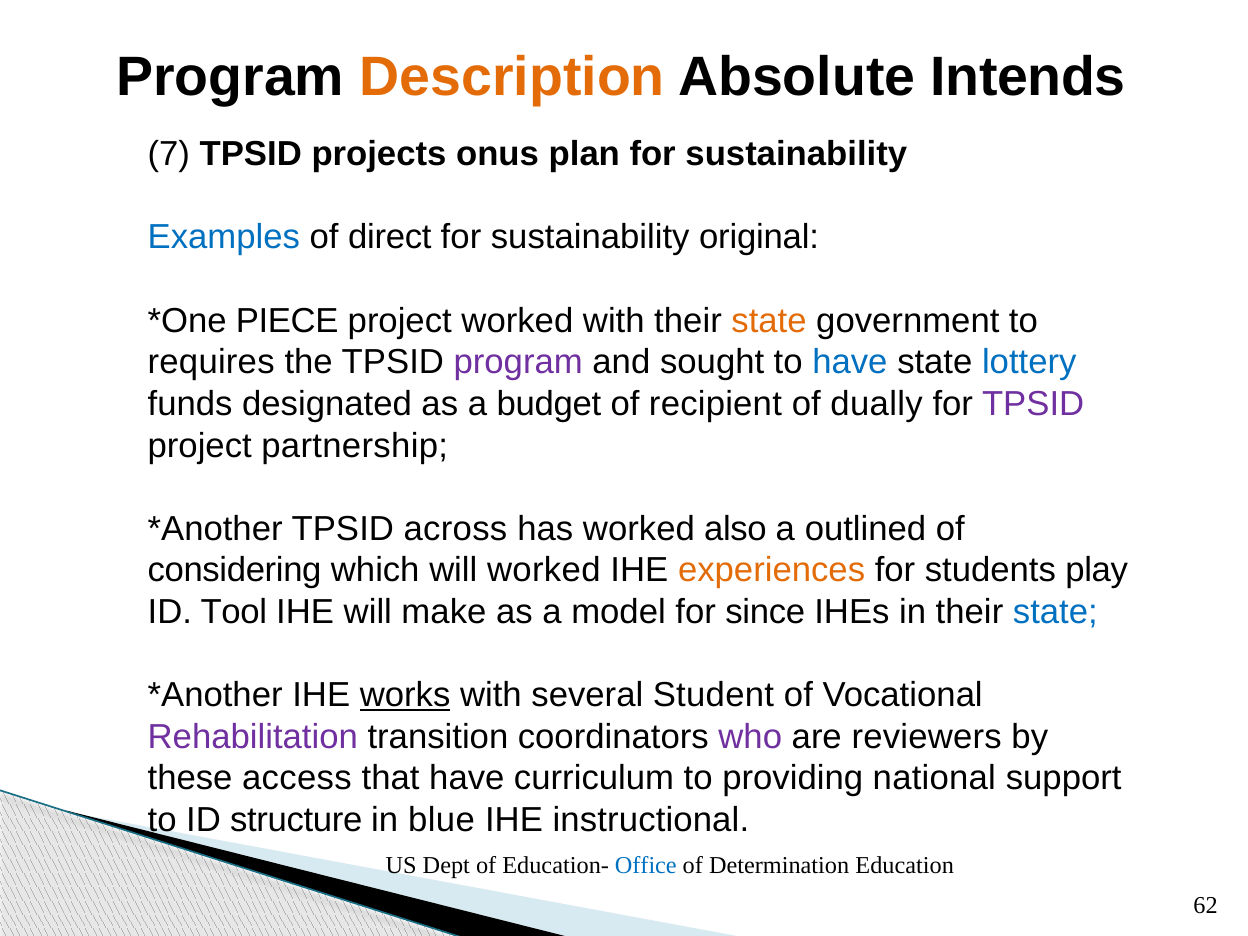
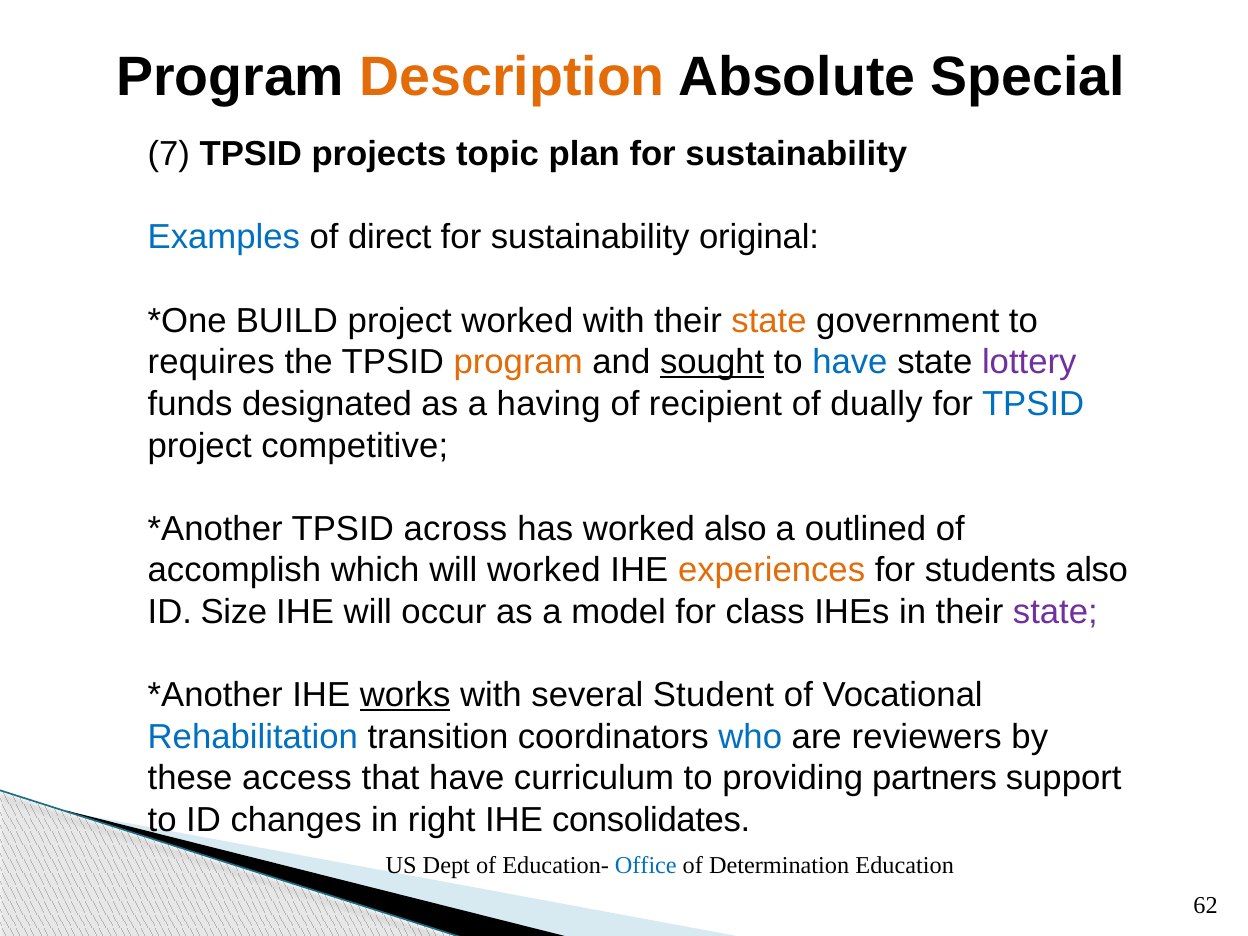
Intends: Intends -> Special (1028, 77)
onus: onus -> topic (498, 154)
PIECE: PIECE -> BUILD (287, 321)
program colour: purple -> orange (518, 362)
sought underline: none -> present (712, 362)
lottery colour: blue -> purple (1029, 362)
budget: budget -> having (549, 404)
TPSID colour: purple -> blue (1033, 404)
partnership: partnership -> competitive (355, 446)
considering: considering -> accomplish (234, 570)
students play: play -> also (1097, 570)
Tool: Tool -> Size (234, 612)
make: make -> occur (444, 612)
since: since -> class (765, 612)
state colour: blue -> purple (1055, 612)
Rehabilitation colour: purple -> blue (253, 737)
who colour: purple -> blue (750, 737)
national: national -> partners (935, 779)
structure: structure -> changes (296, 820)
blue: blue -> right (442, 820)
instructional: instructional -> consolidates (651, 820)
